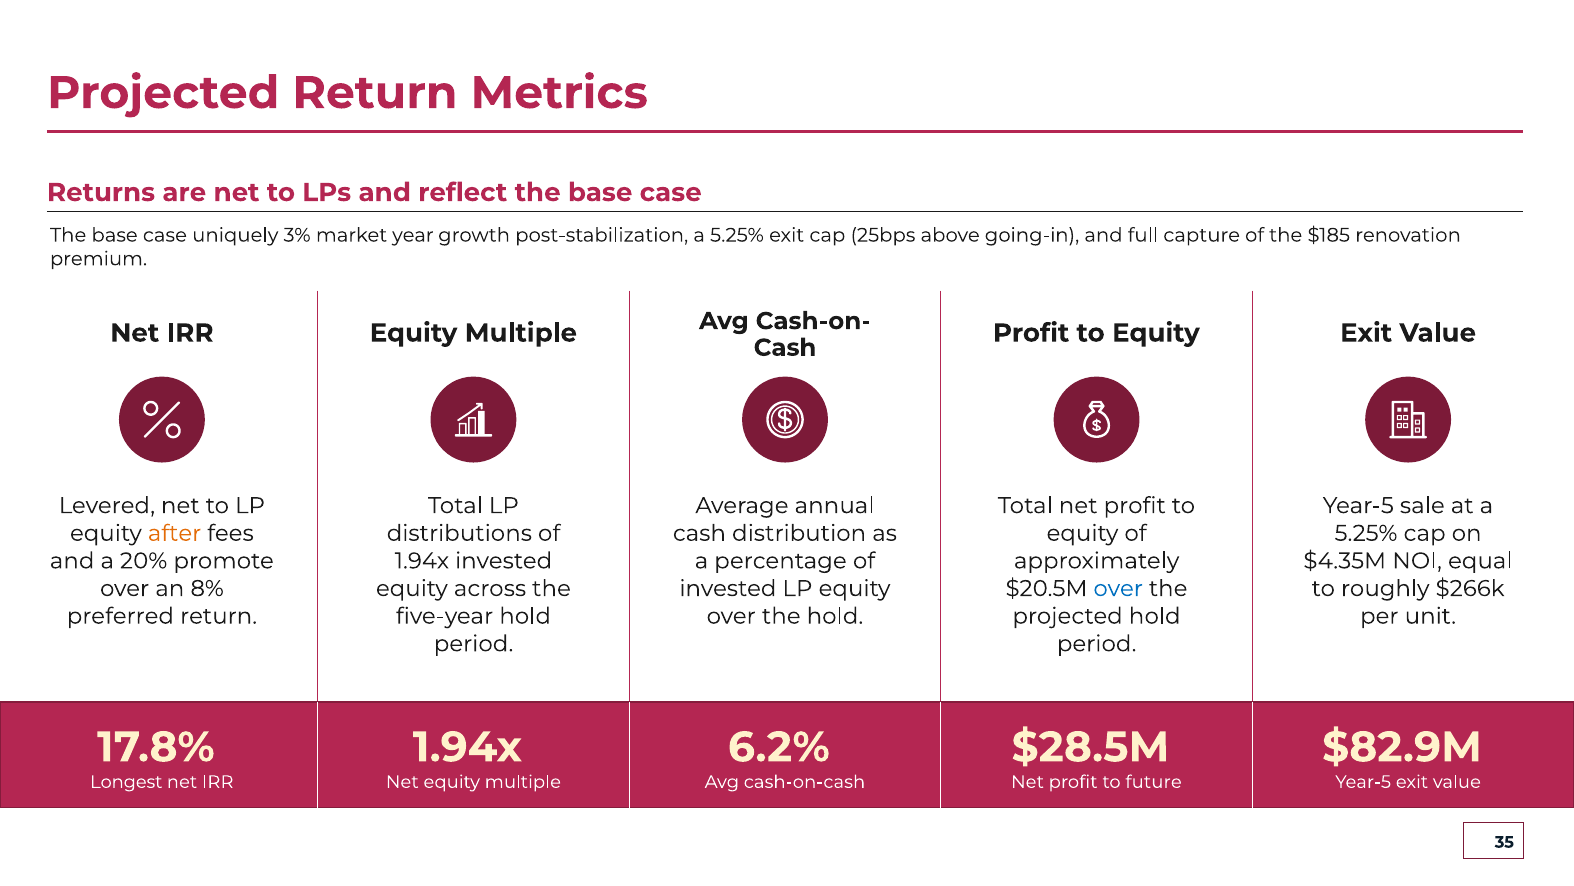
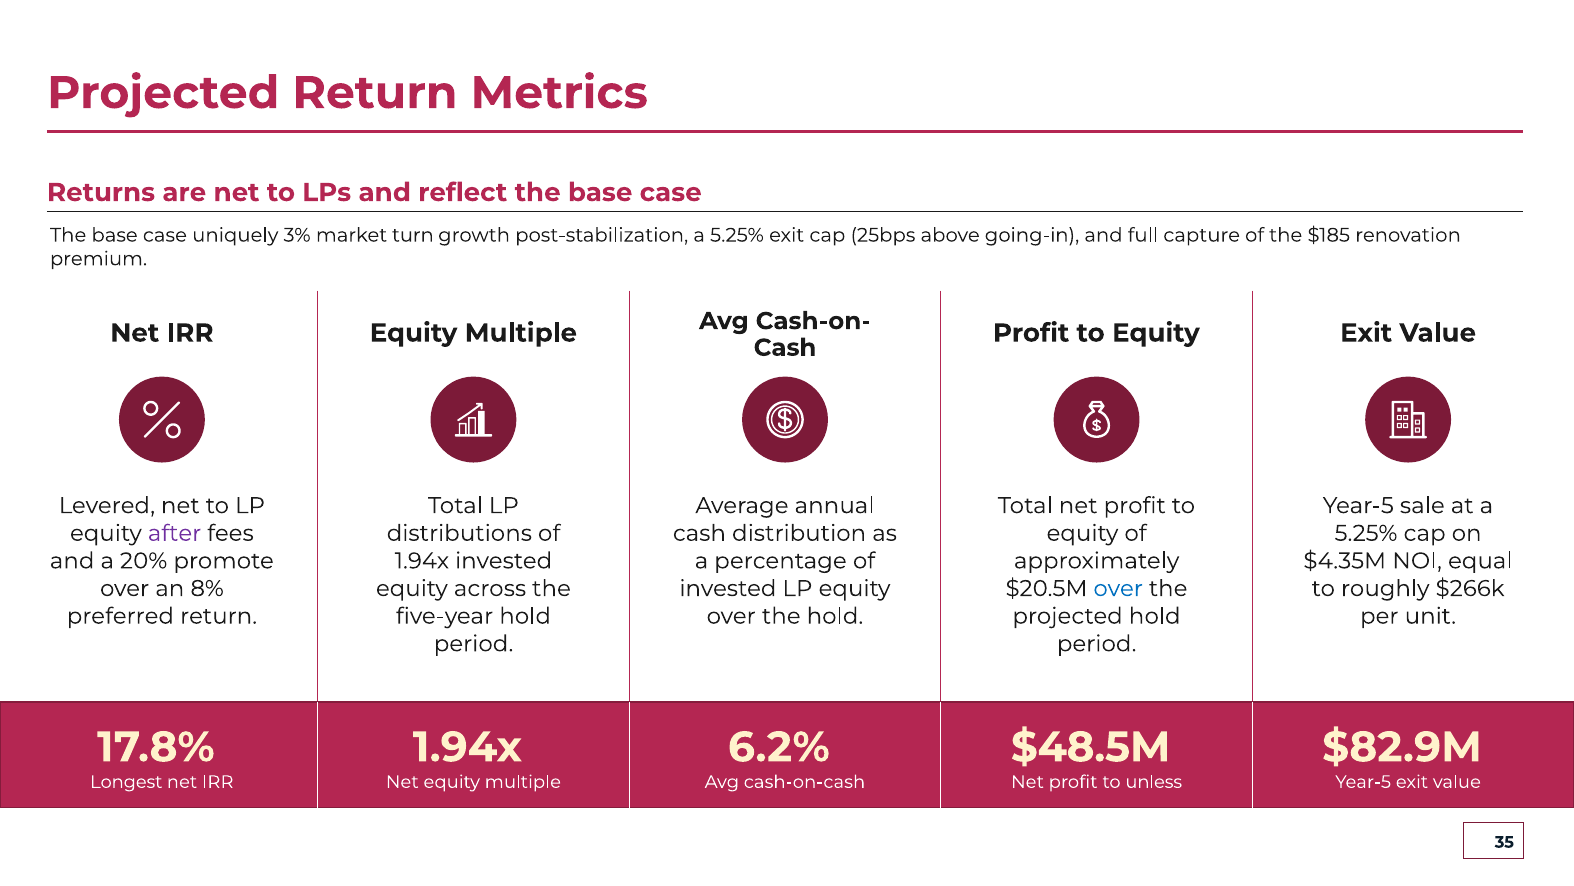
year: year -> turn (413, 235)
after colour: orange -> purple (175, 533)
$28.5M: $28.5M -> $48.5M (1091, 747)
future: future -> unless (1154, 781)
